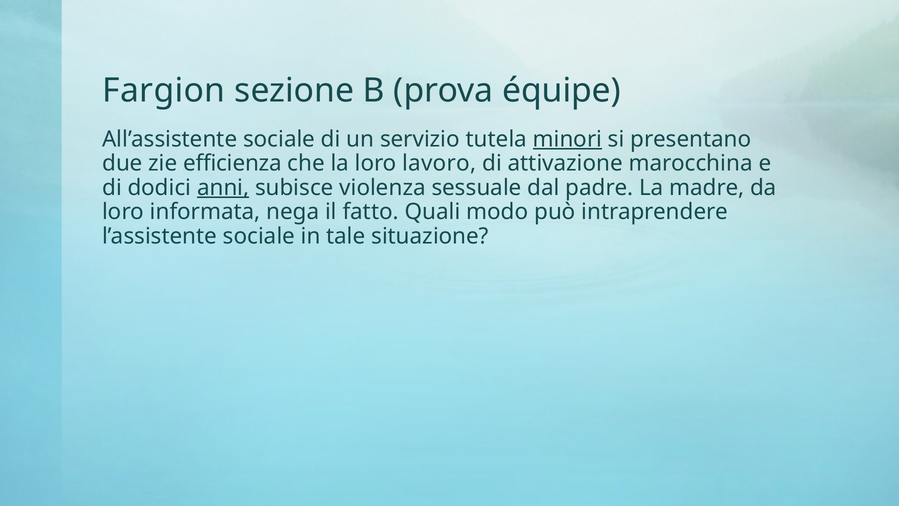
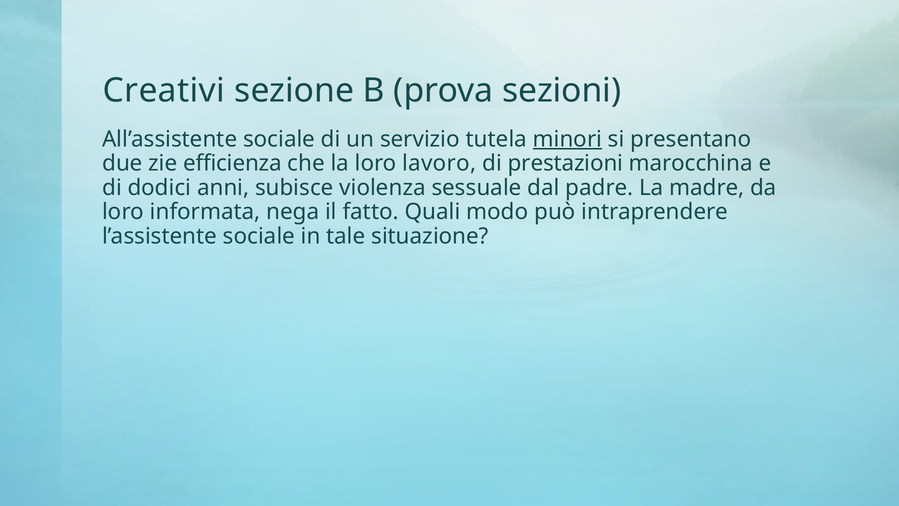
Fargion: Fargion -> Creativi (164, 91)
équipe: équipe -> sezioni (562, 91)
attivazione: attivazione -> prestazioni (565, 163)
anni underline: present -> none (223, 188)
